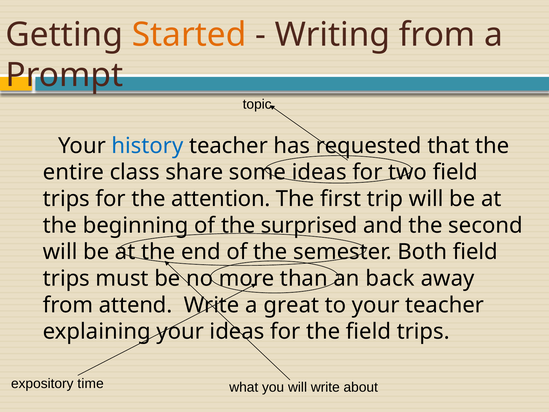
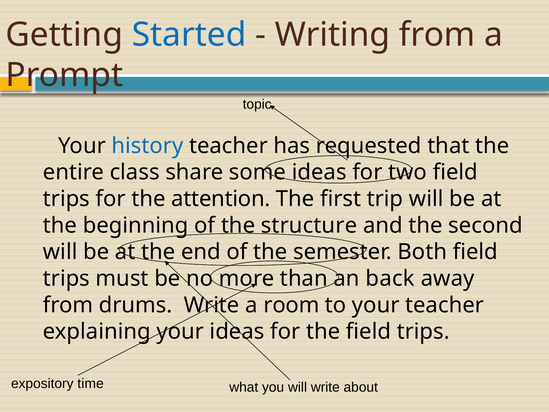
Started colour: orange -> blue (189, 35)
surprised: surprised -> structure (309, 225)
attend: attend -> drums (136, 305)
great: great -> room (291, 305)
